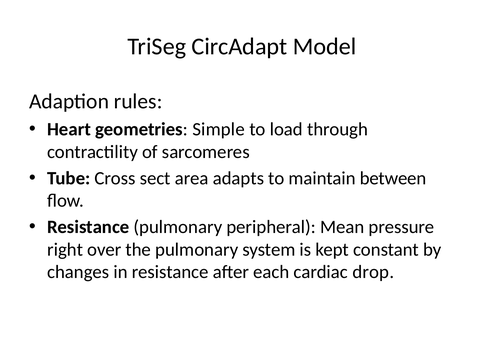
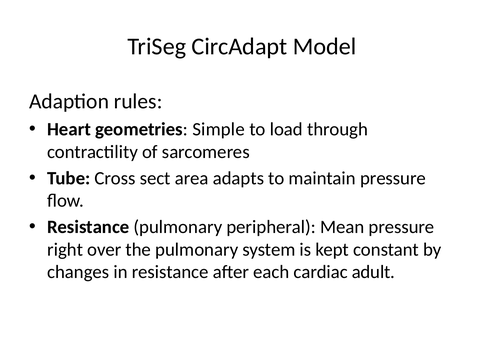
maintain between: between -> pressure (393, 178)
drop: drop -> adult (373, 272)
